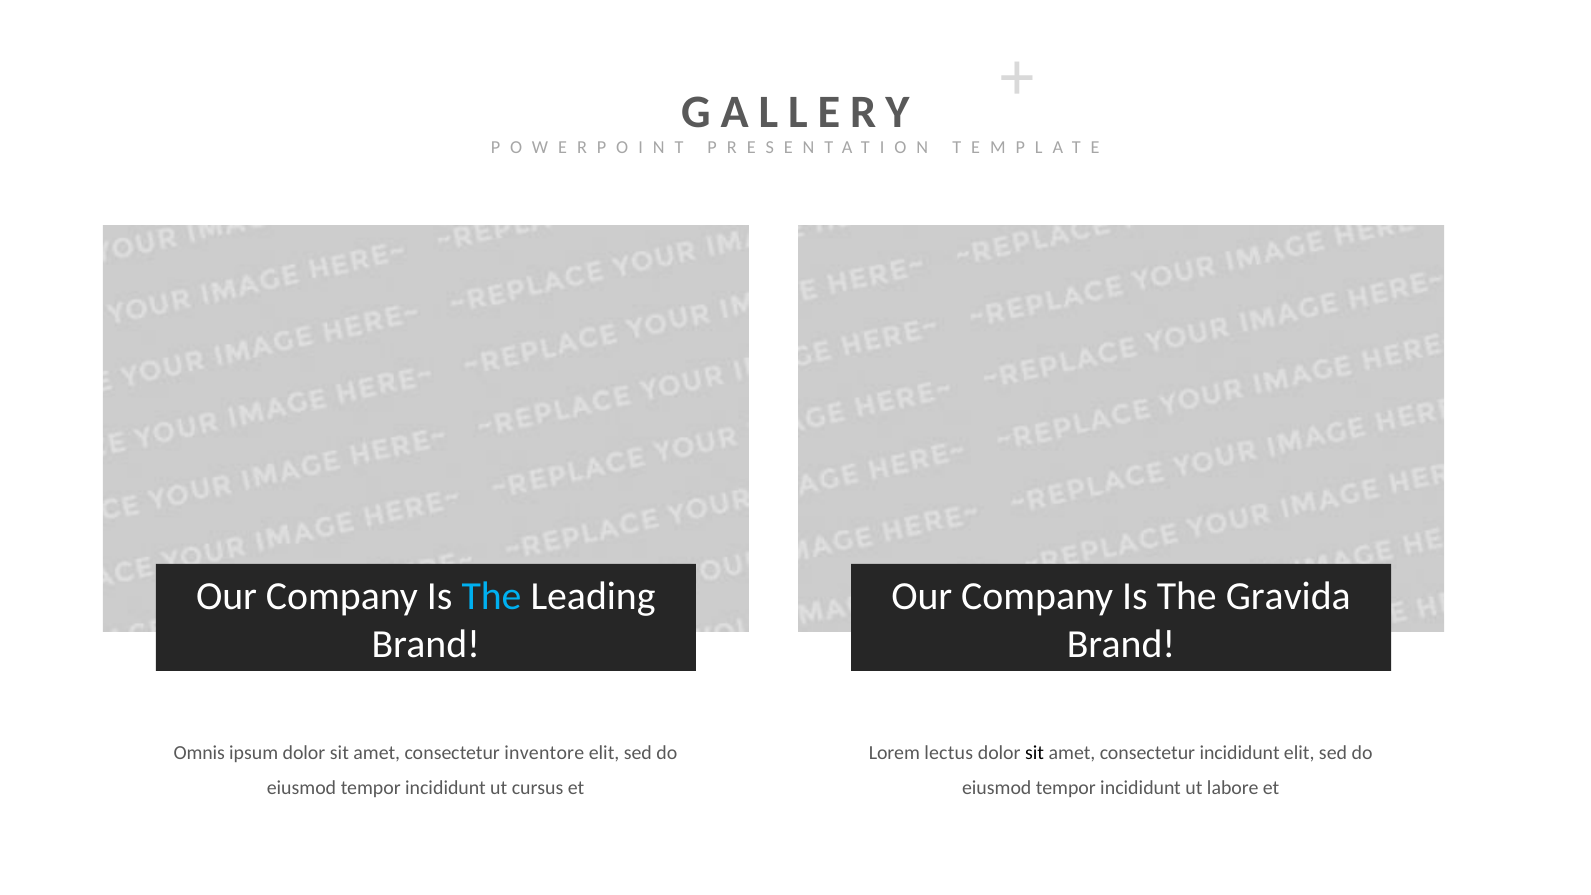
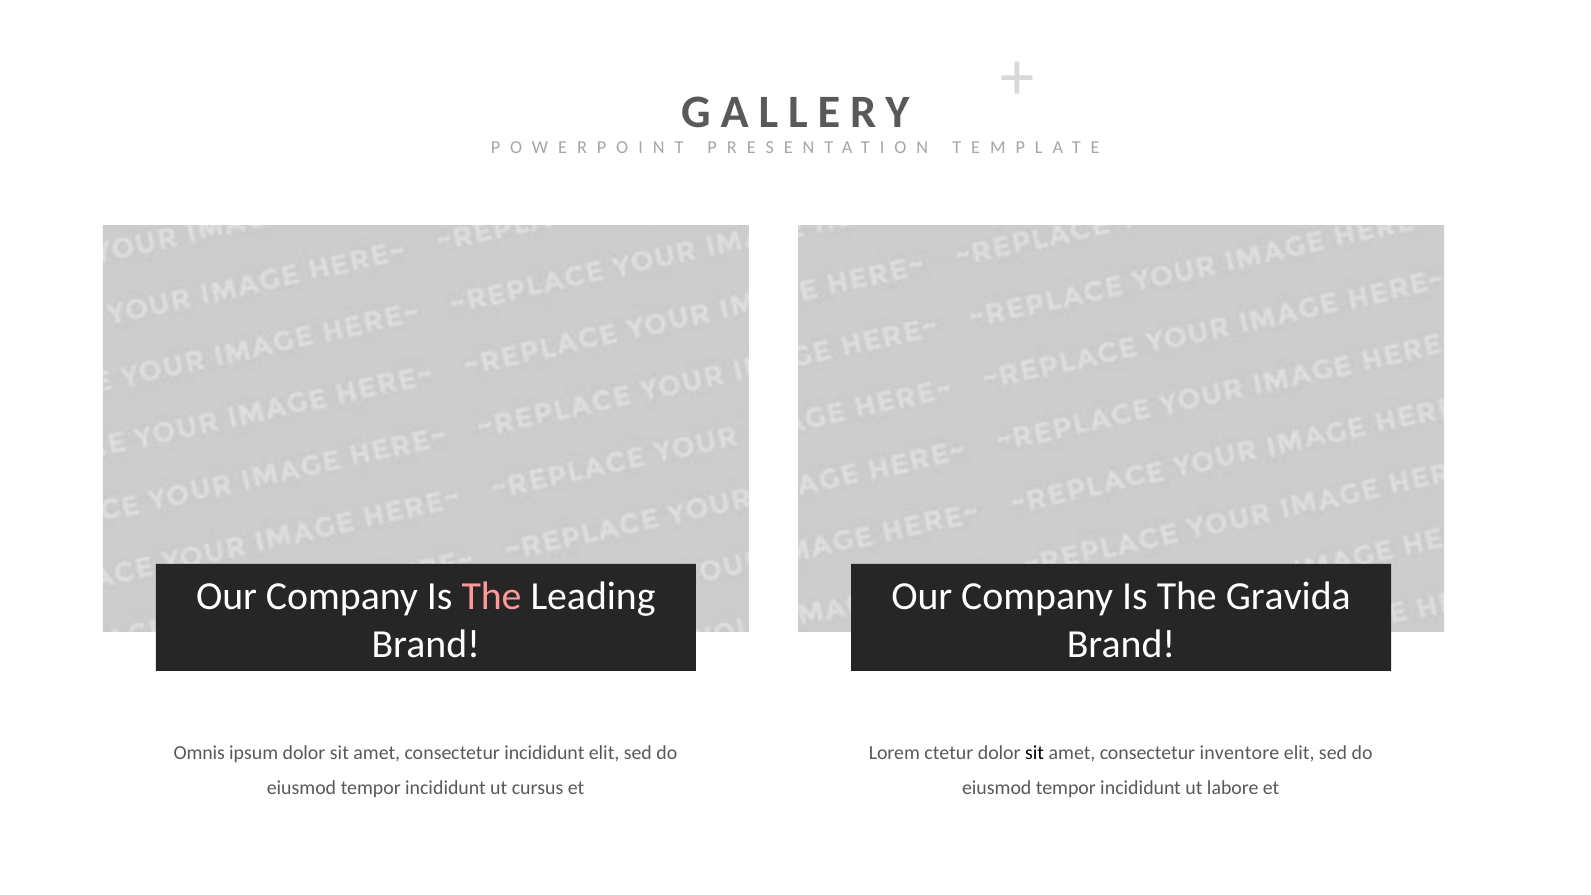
The colour: light blue -> pink (492, 596)
consectetur inventore: inventore -> incididunt (544, 753)
lectus: lectus -> ctetur (949, 753)
consectetur incididunt: incididunt -> inventore (1239, 753)
